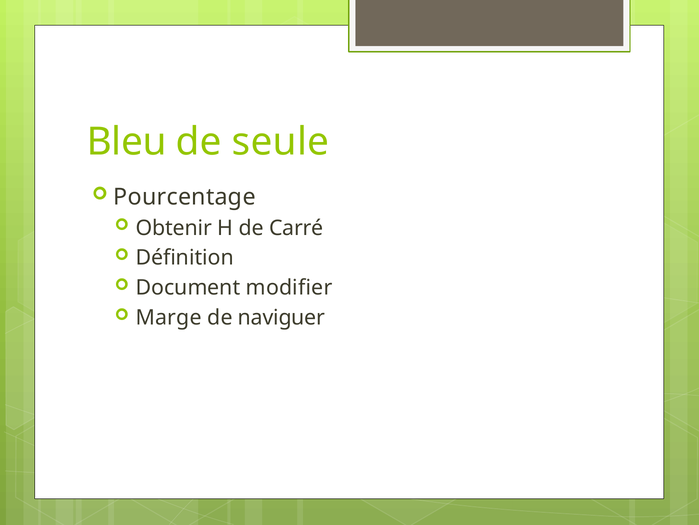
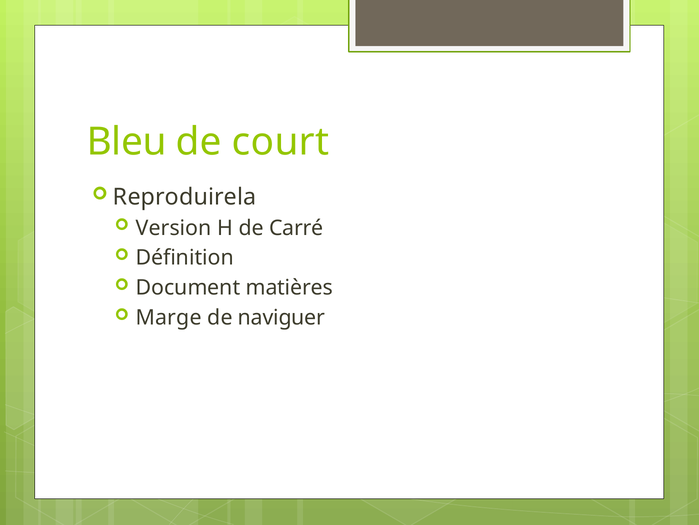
seule: seule -> court (281, 142)
Pourcentage: Pourcentage -> Reproduirela (185, 197)
Obtenir: Obtenir -> Version (174, 228)
modifier: modifier -> matières (289, 287)
